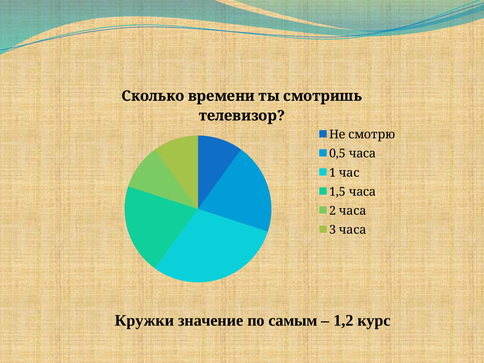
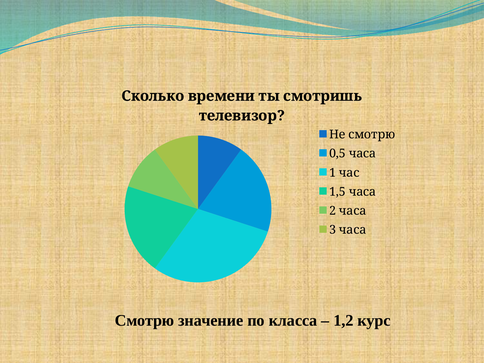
Кружки: Кружки -> Смотрю (145, 320)
самым: самым -> класса (293, 320)
